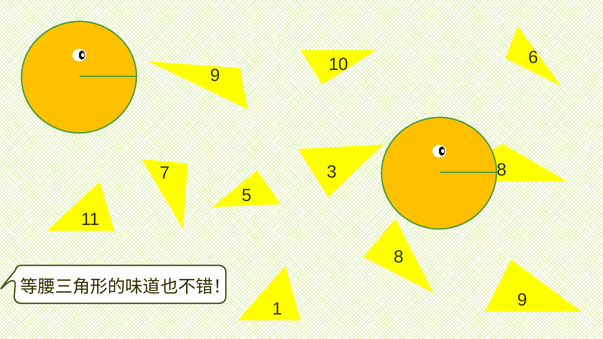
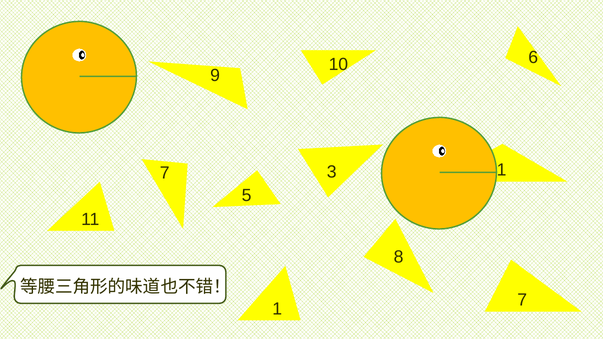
7 8: 8 -> 1 (502, 170)
1 9: 9 -> 7 (522, 300)
